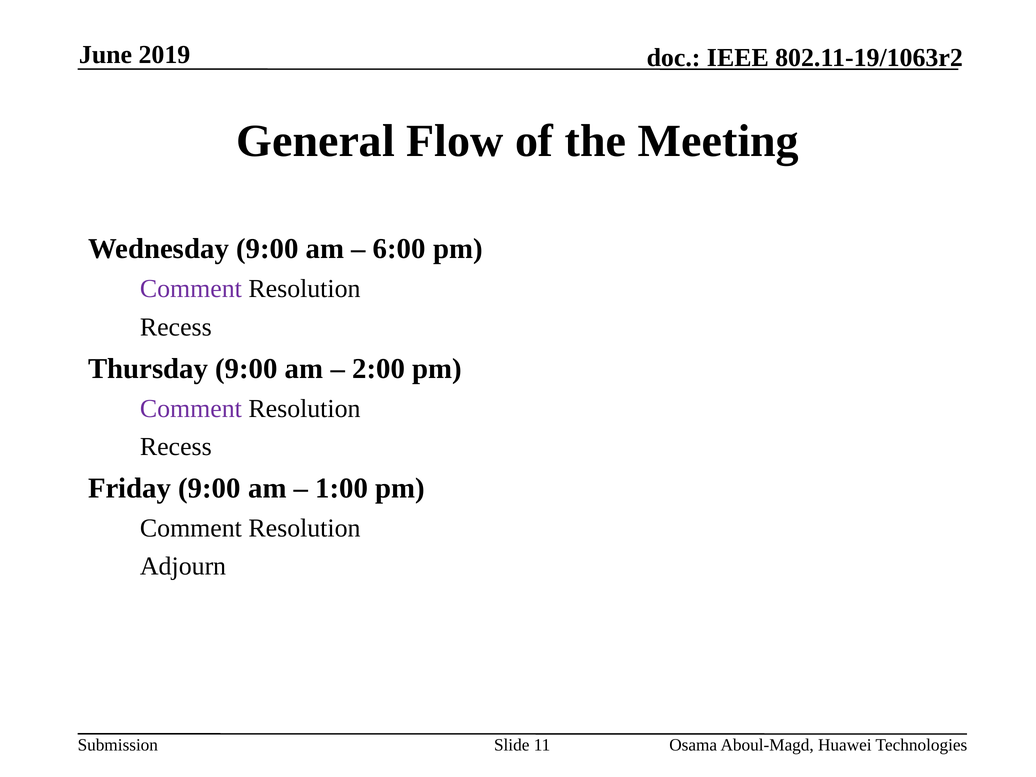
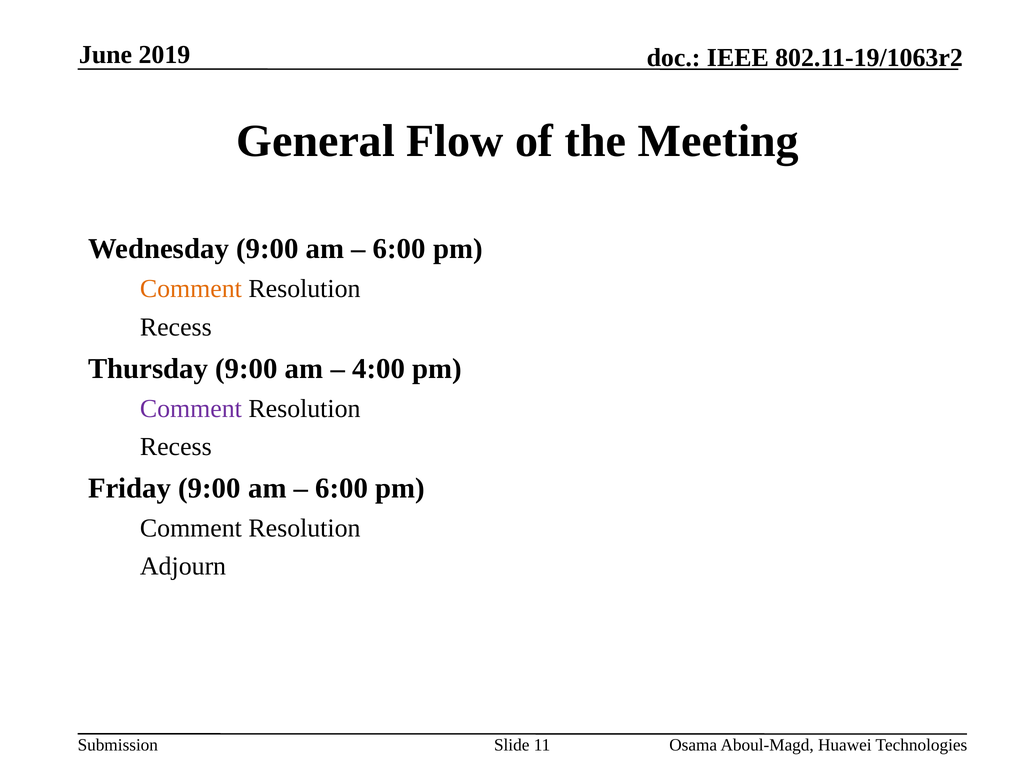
Comment colour: purple -> orange (191, 289)
2:00: 2:00 -> 4:00 (379, 369)
1:00: 1:00 -> 6:00 (342, 488)
